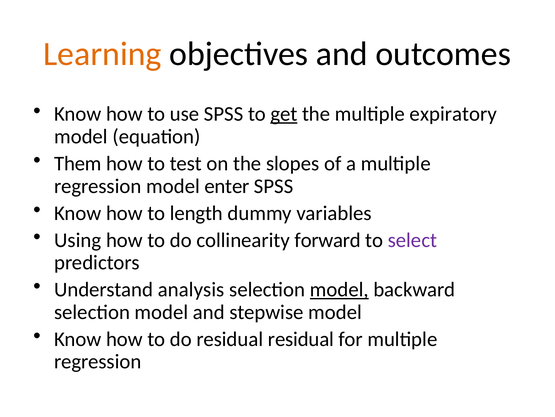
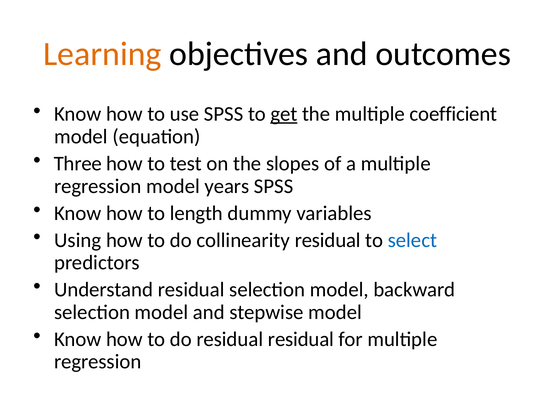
expiratory: expiratory -> coefficient (453, 114)
Them: Them -> Three (78, 163)
enter: enter -> years (227, 186)
collinearity forward: forward -> residual (328, 240)
select colour: purple -> blue (412, 240)
Understand analysis: analysis -> residual (191, 289)
model underline: present -> none (339, 289)
